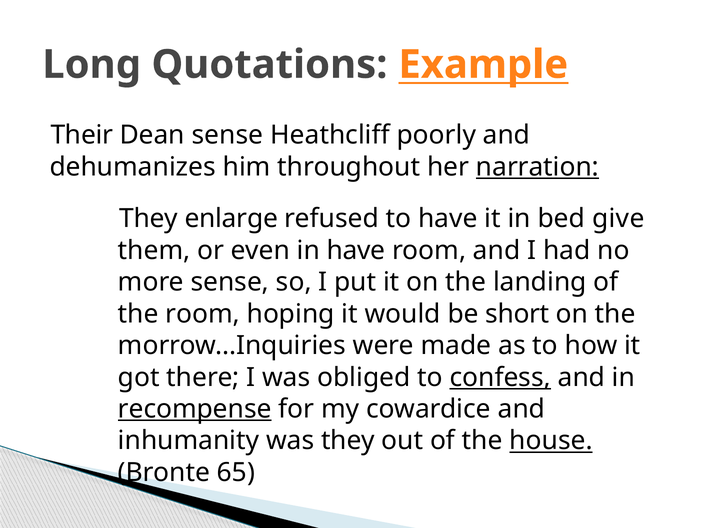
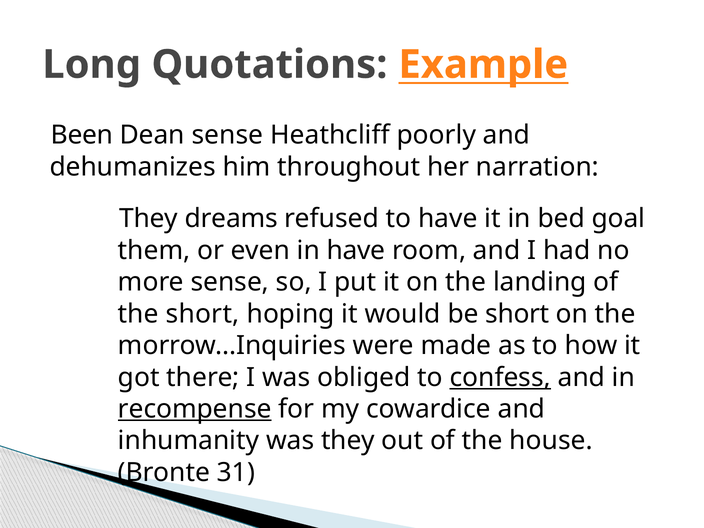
Their: Their -> Been (82, 135)
narration underline: present -> none (537, 167)
enlarge: enlarge -> dreams (231, 219)
give: give -> goal (619, 219)
the room: room -> short (202, 314)
house underline: present -> none (551, 441)
65: 65 -> 31 (236, 472)
